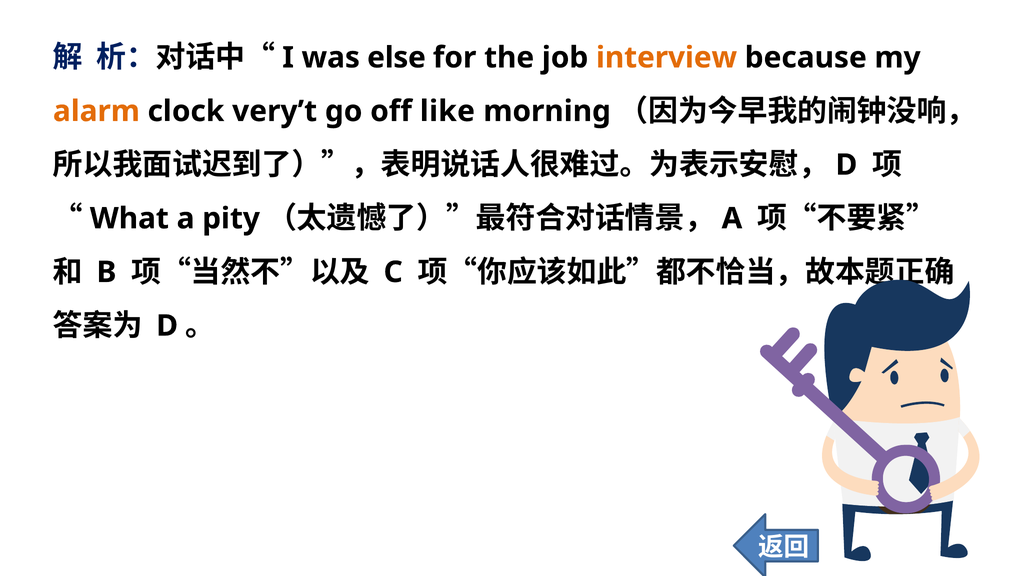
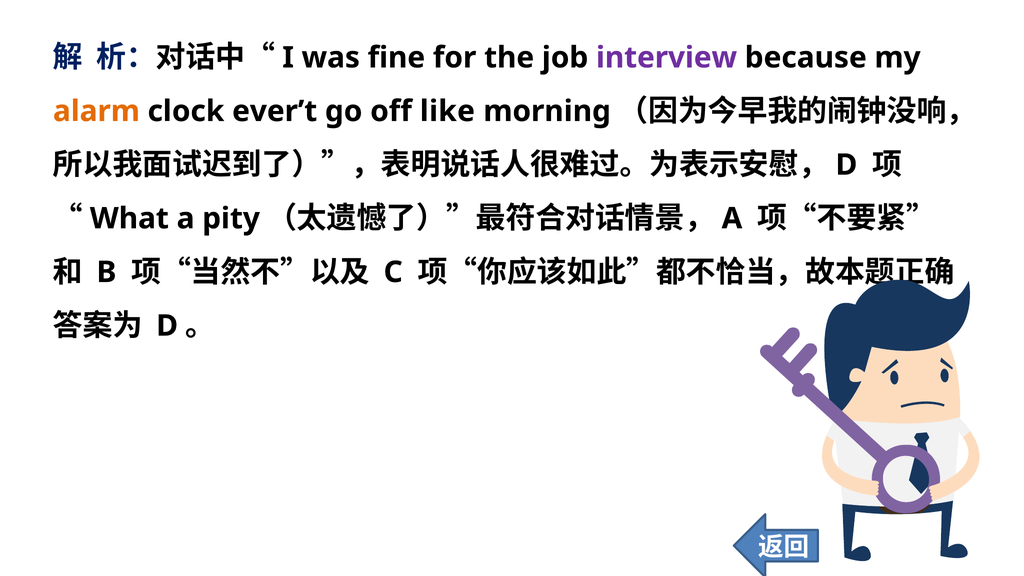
else: else -> fine (396, 58)
interview colour: orange -> purple (667, 58)
very’t: very’t -> ever’t (275, 111)
